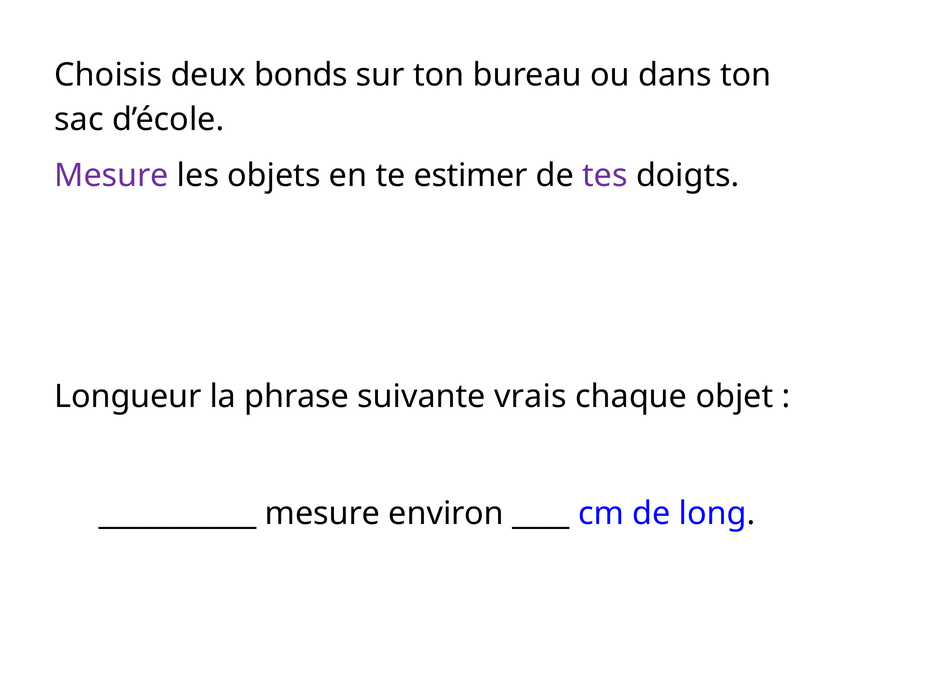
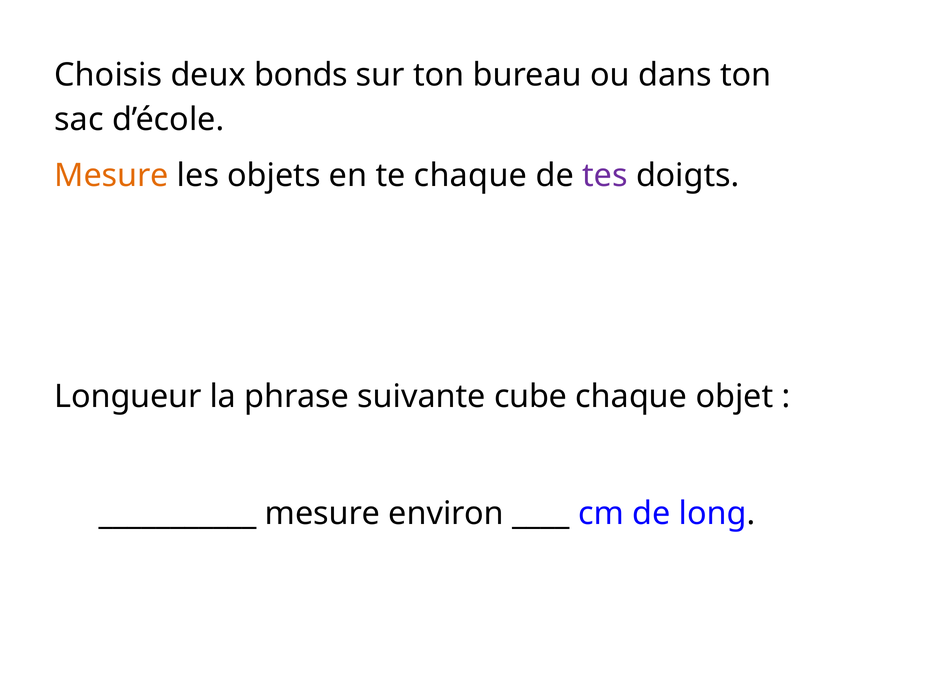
Mesure colour: purple -> orange (112, 176)
te estimer: estimer -> chaque (471, 176)
vrais: vrais -> cube (531, 397)
